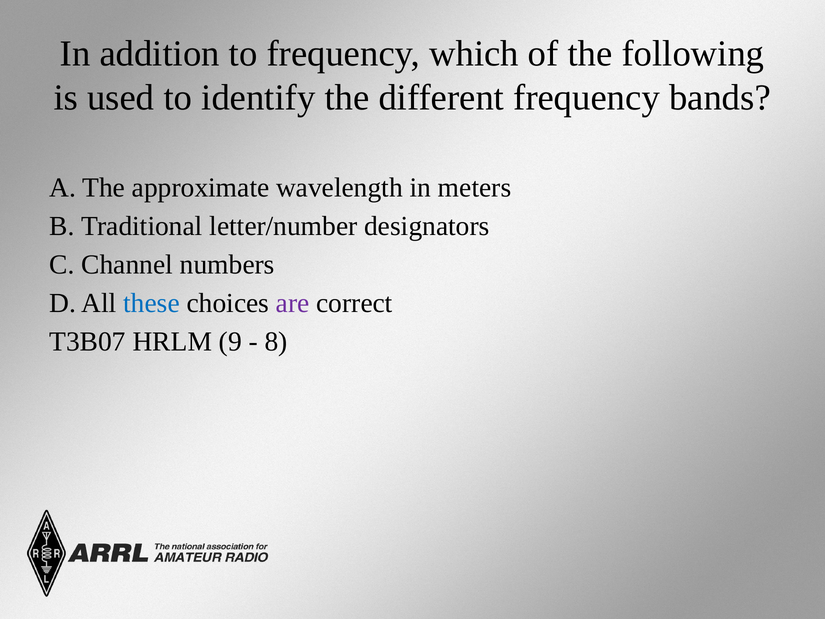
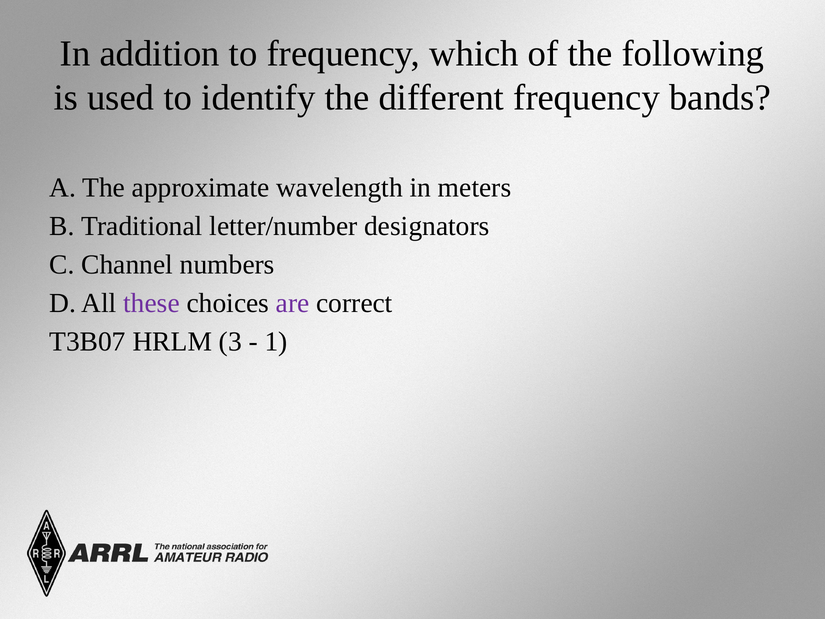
these colour: blue -> purple (152, 303)
9: 9 -> 3 (230, 341)
8: 8 -> 1 (276, 341)
